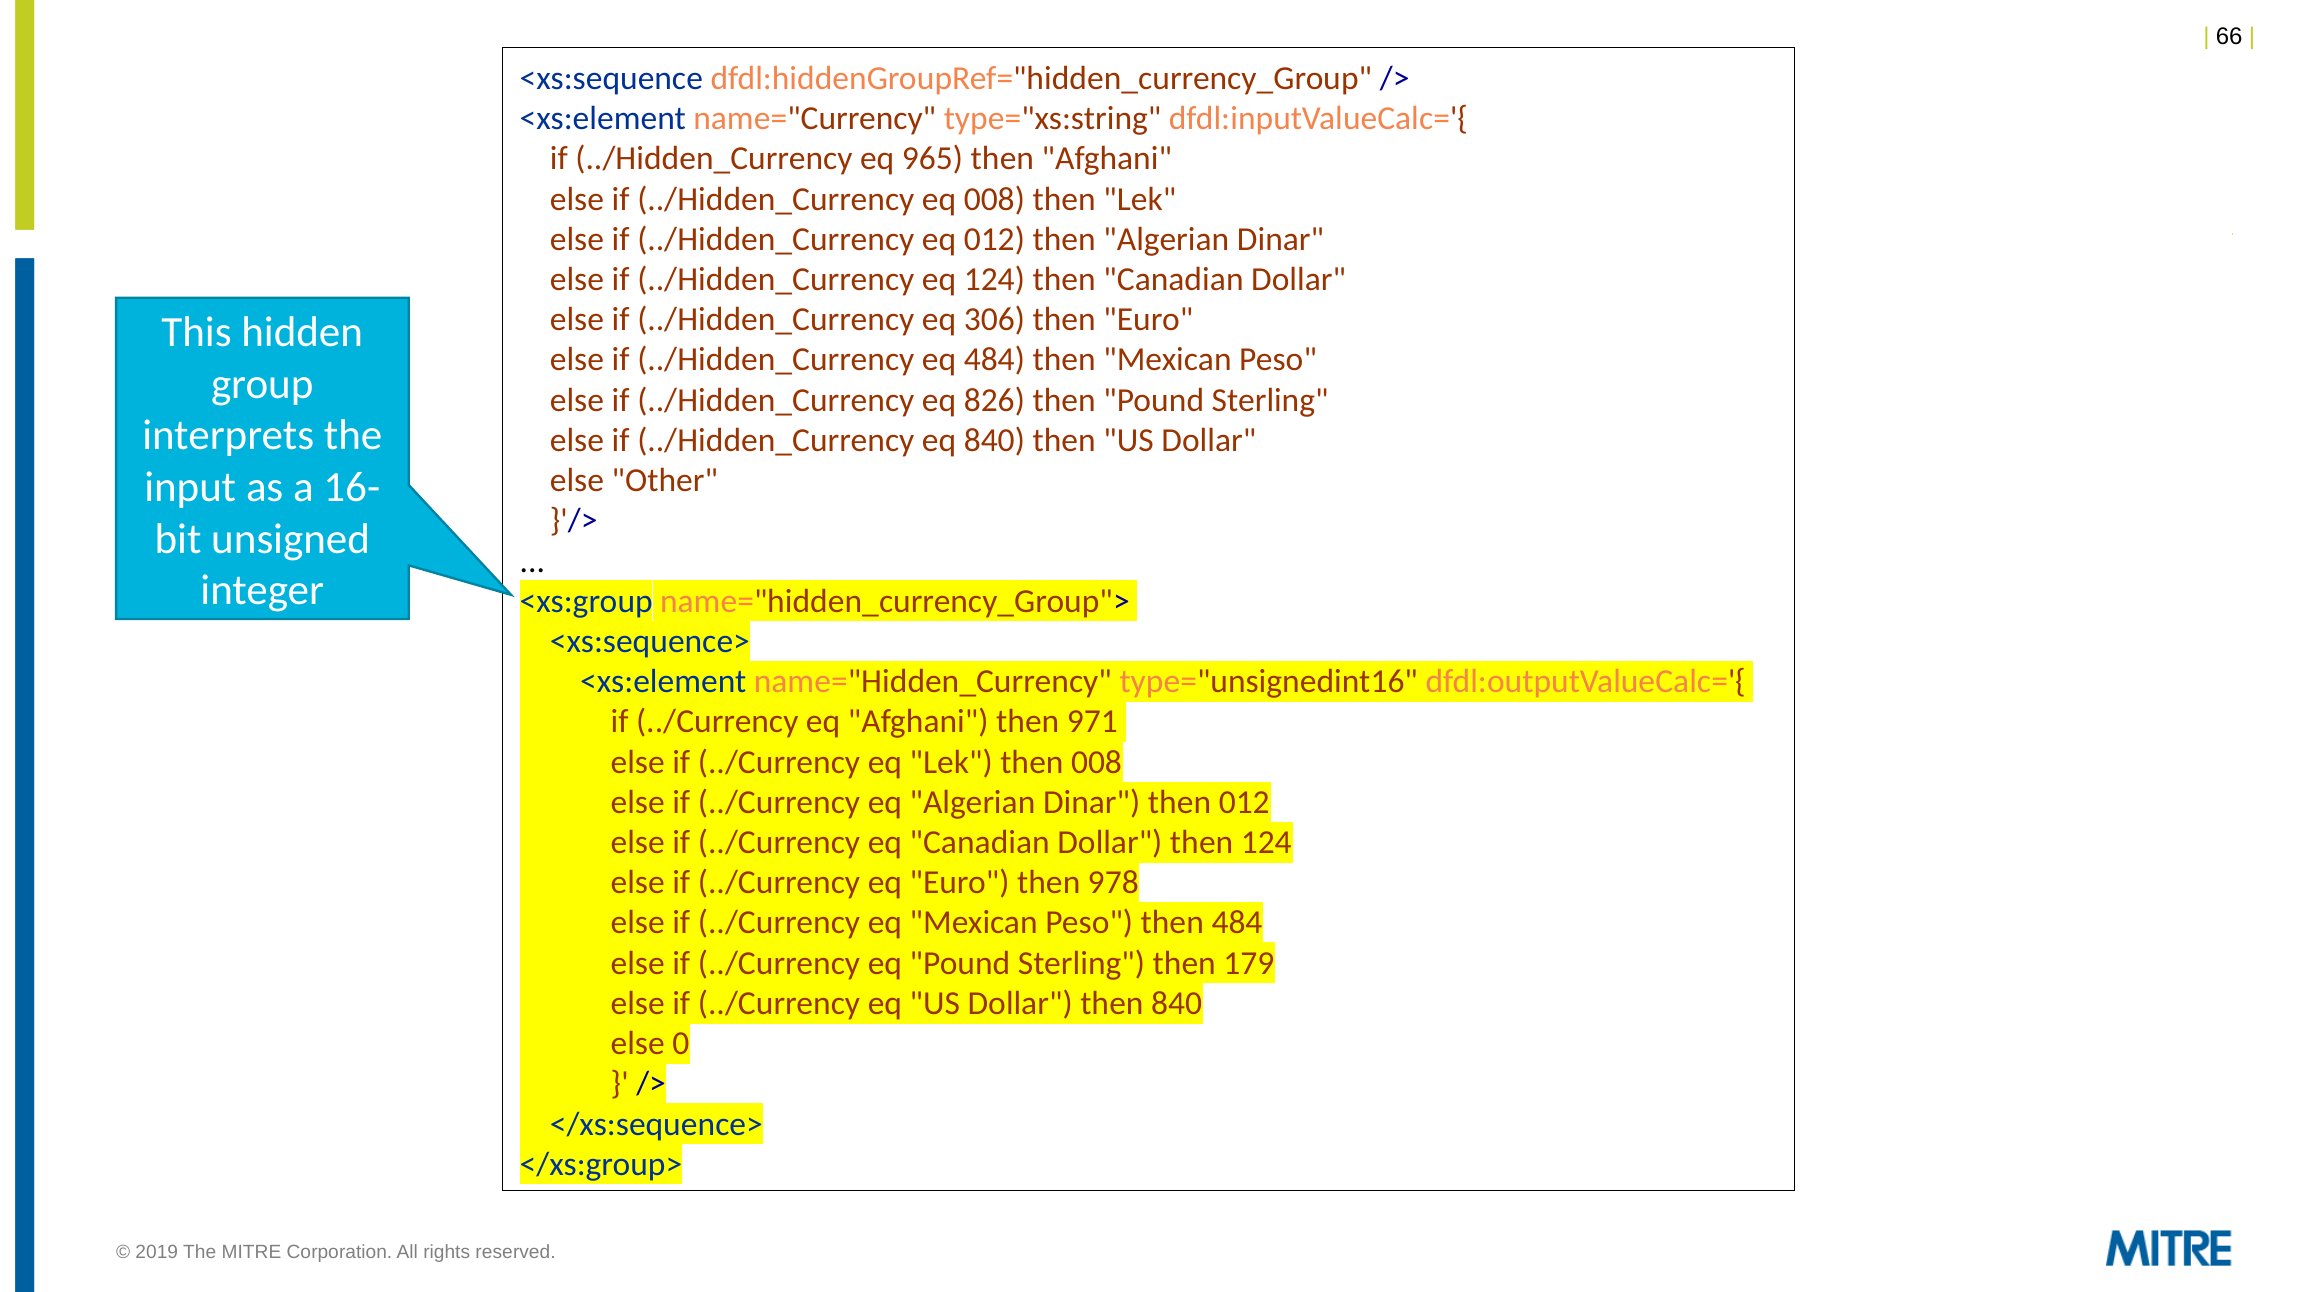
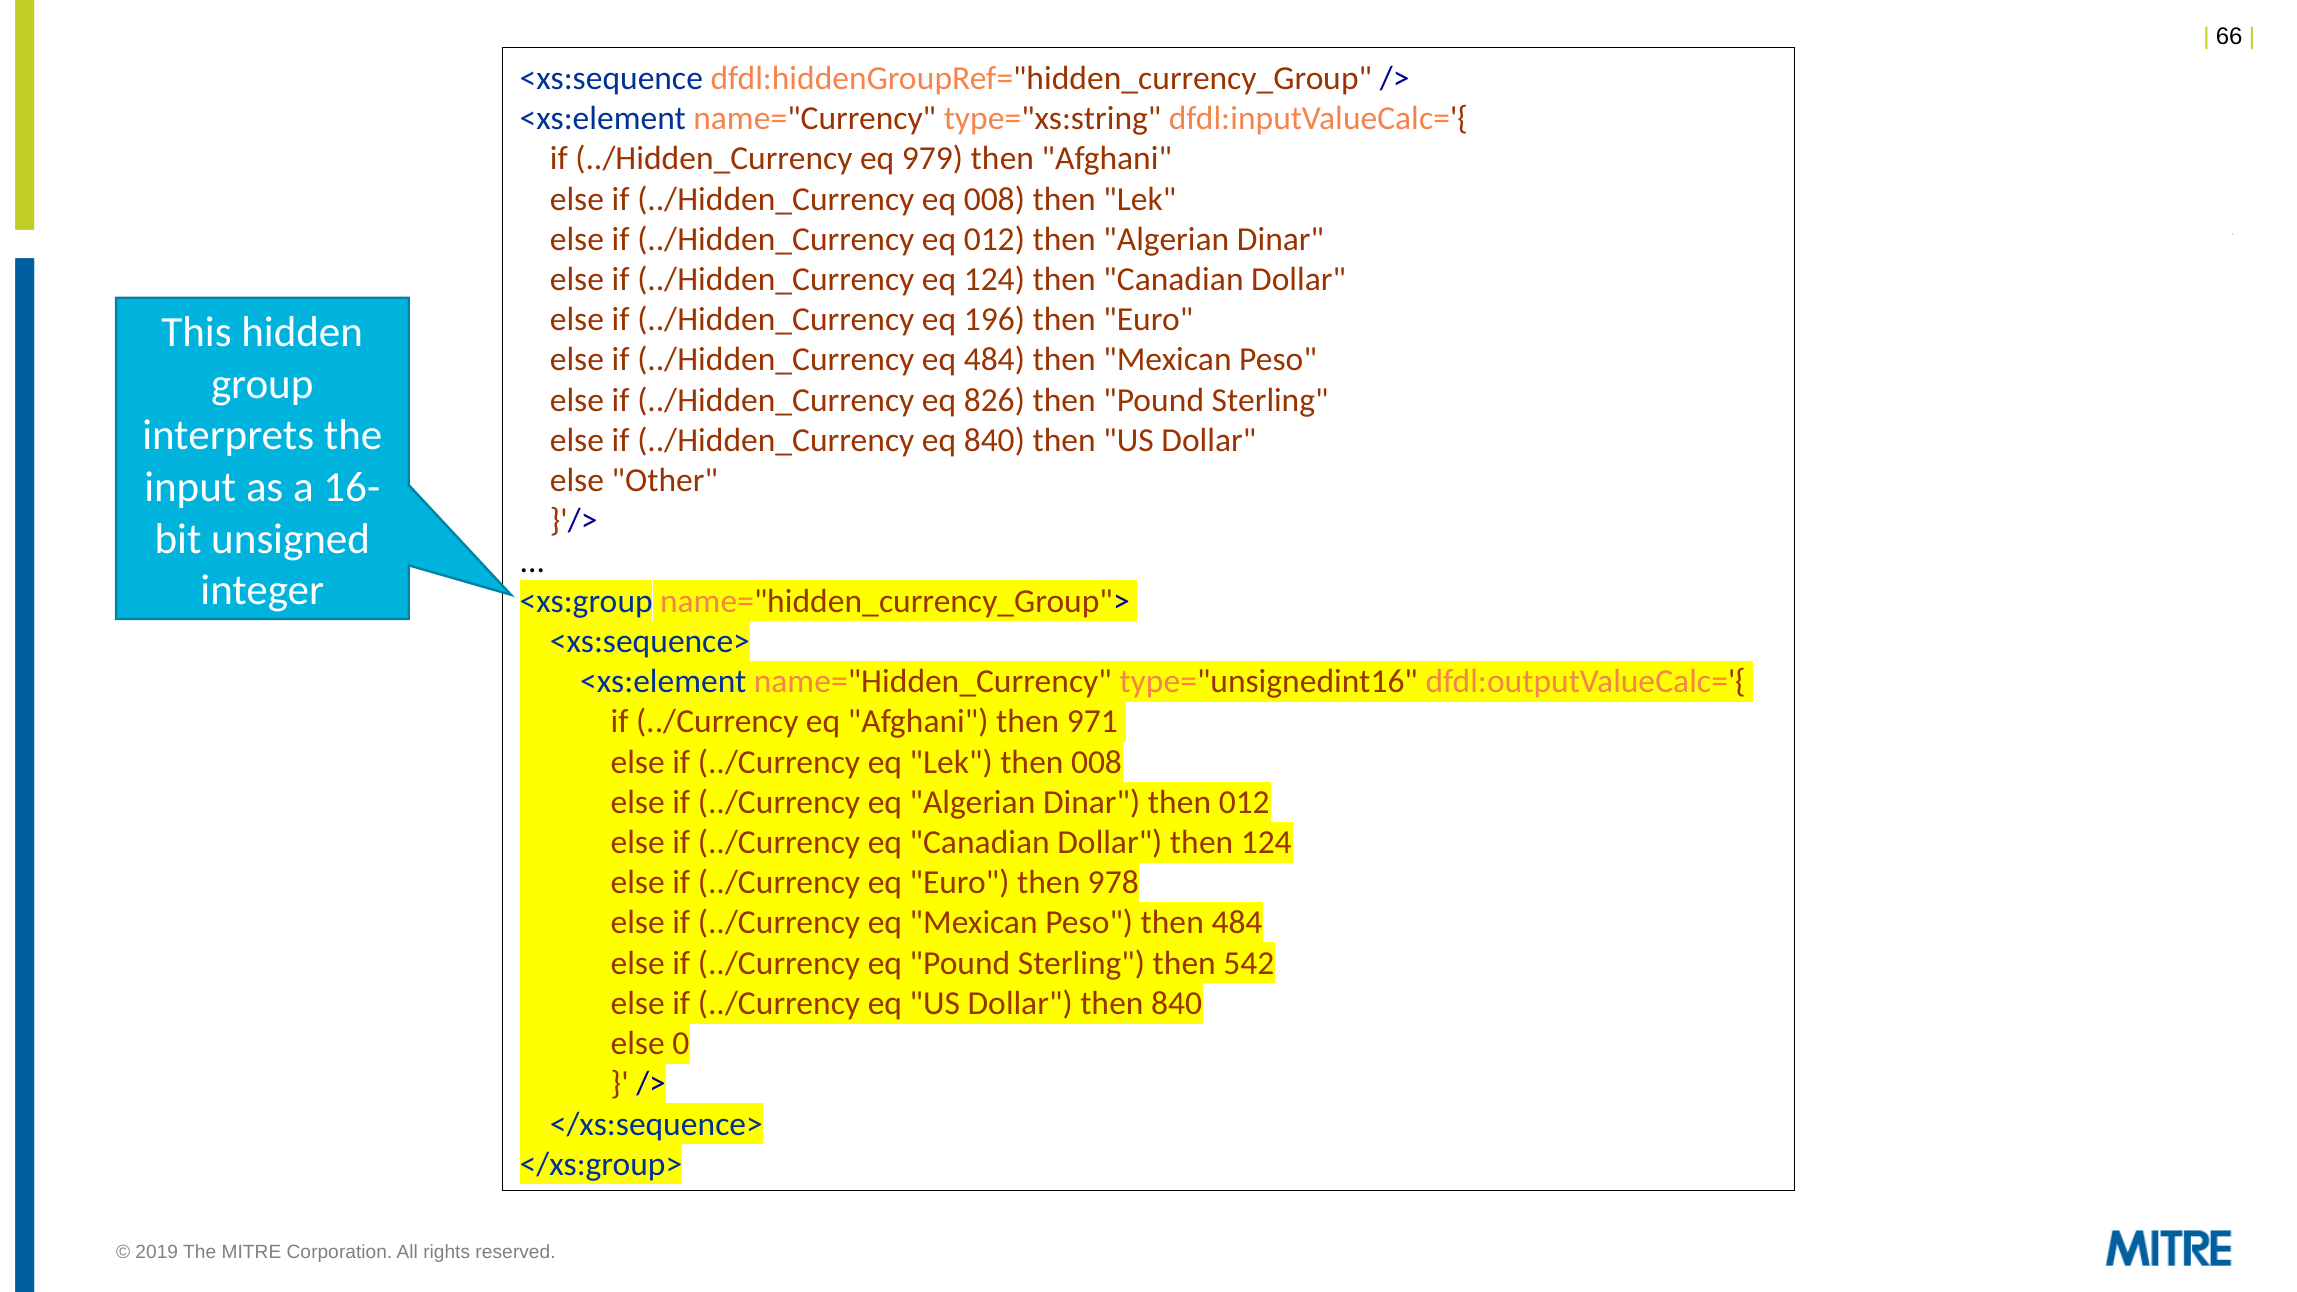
965: 965 -> 979 (932, 159)
306: 306 -> 196 (994, 320)
179: 179 -> 542 (1249, 963)
